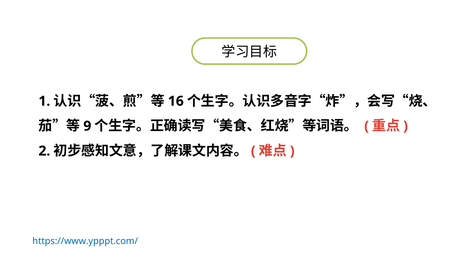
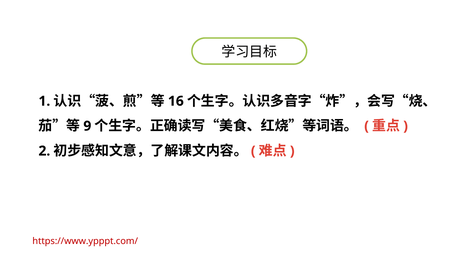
https://www.ypppt.com/ colour: blue -> red (85, 241)
